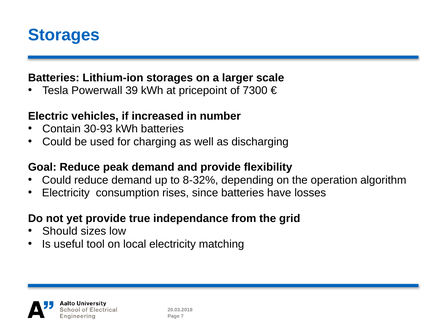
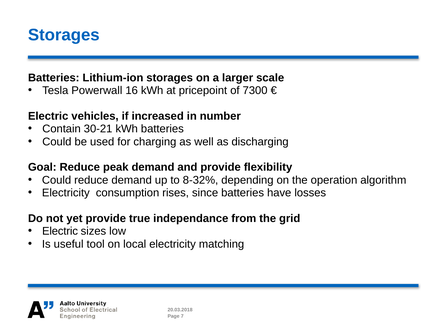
39: 39 -> 16 (132, 91)
30-93: 30-93 -> 30-21 (98, 129)
Should: Should -> Electric (60, 231)
